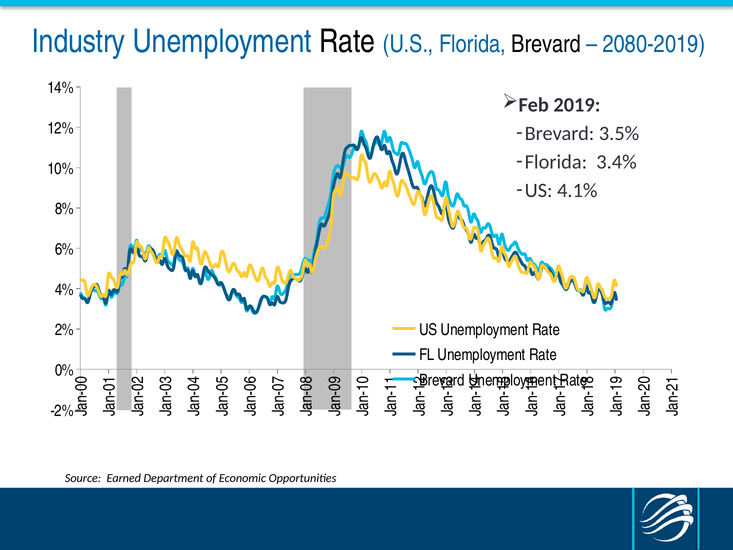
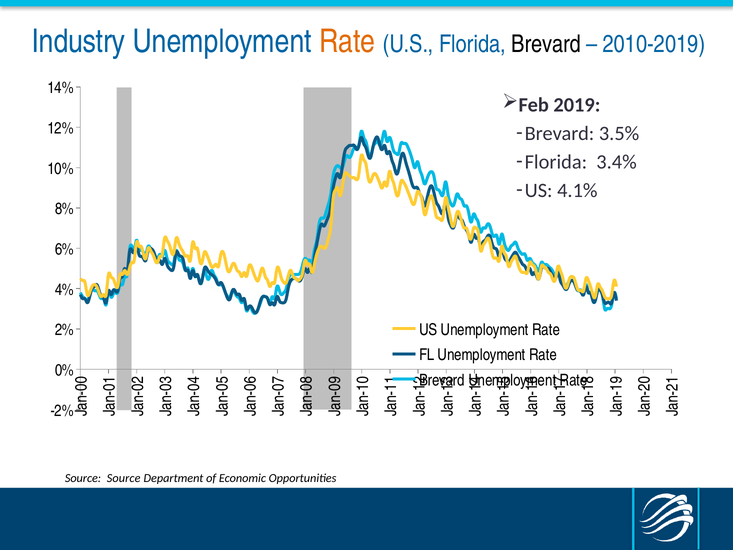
Rate colour: black -> orange (347, 41)
2080-2019: 2080-2019 -> 2010-2019 (654, 44)
Source Earned: Earned -> Source (124, 478)
